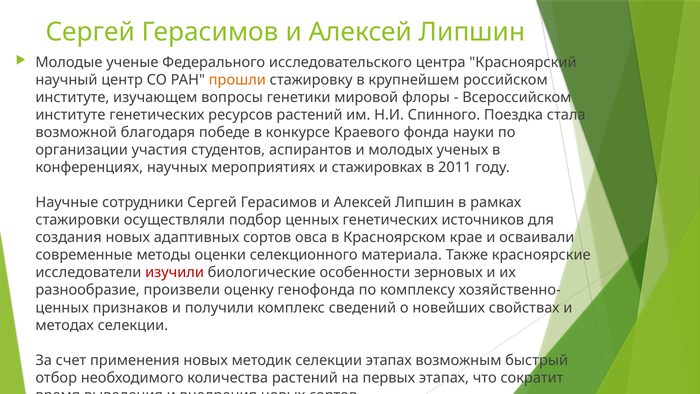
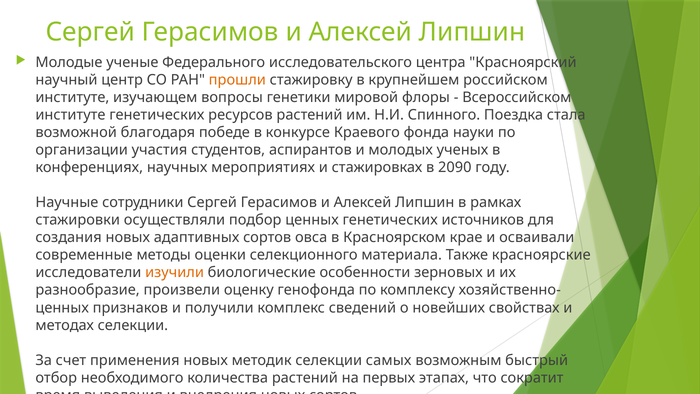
2011: 2011 -> 2090 (455, 167)
изучили colour: red -> orange (175, 272)
селекции этапах: этапах -> самых (389, 360)
